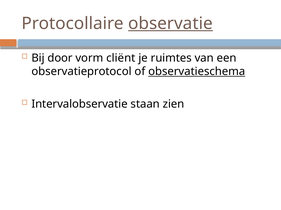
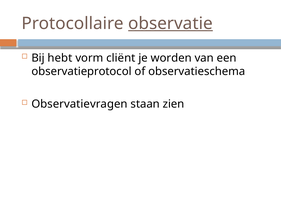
door: door -> hebt (60, 58)
ruimtes: ruimtes -> worden (171, 58)
observatieschema underline: present -> none (197, 72)
Intervalobservatie: Intervalobservatie -> Observatievragen (79, 104)
